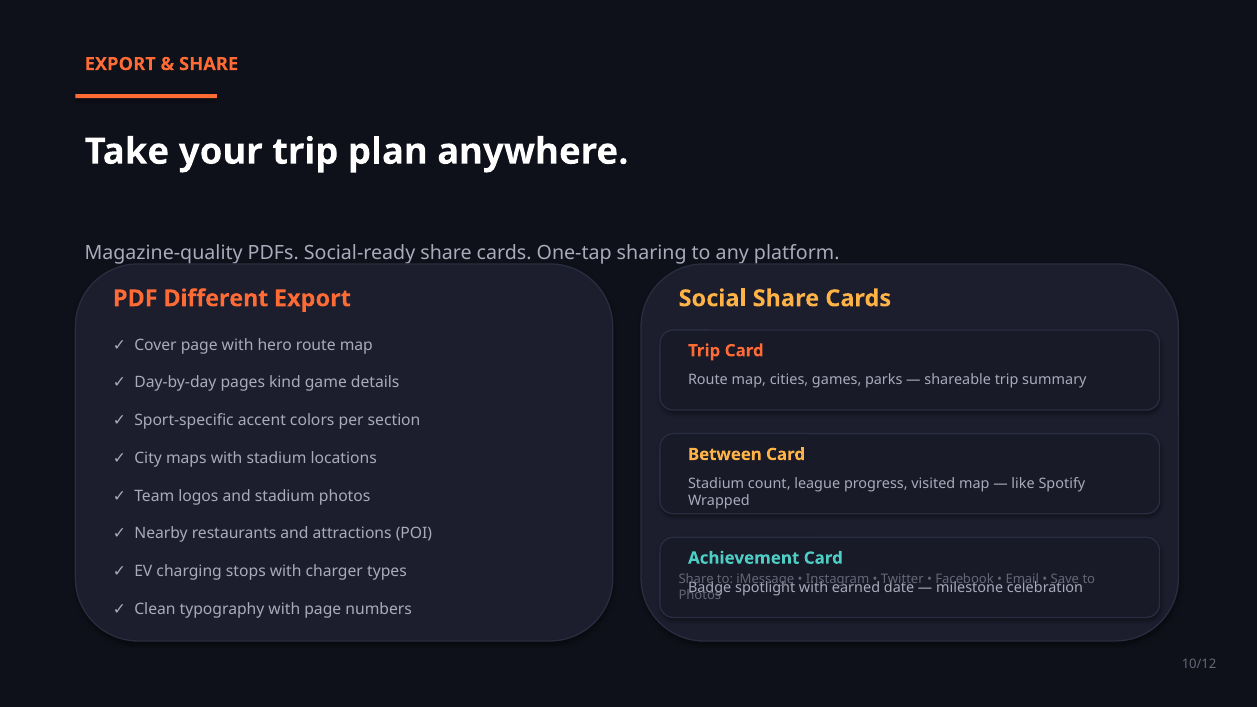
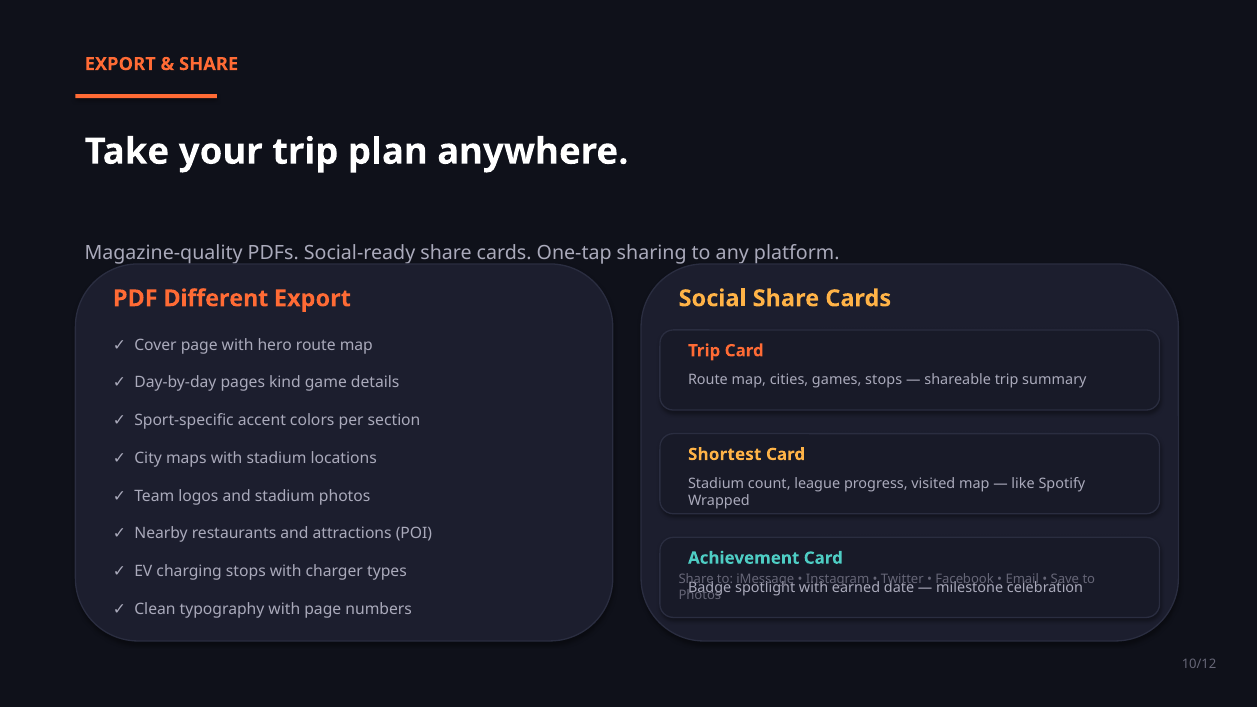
games parks: parks -> stops (884, 380)
Between: Between -> Shortest (725, 454)
